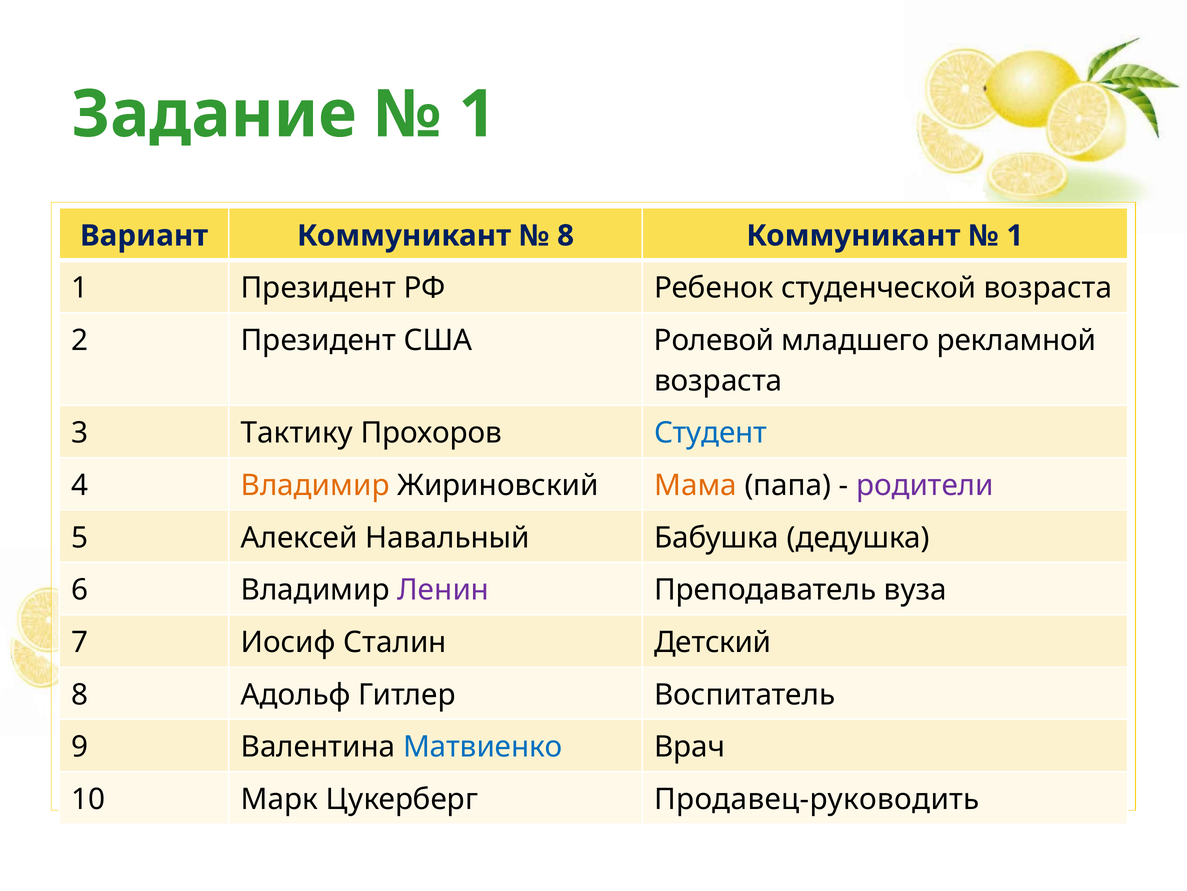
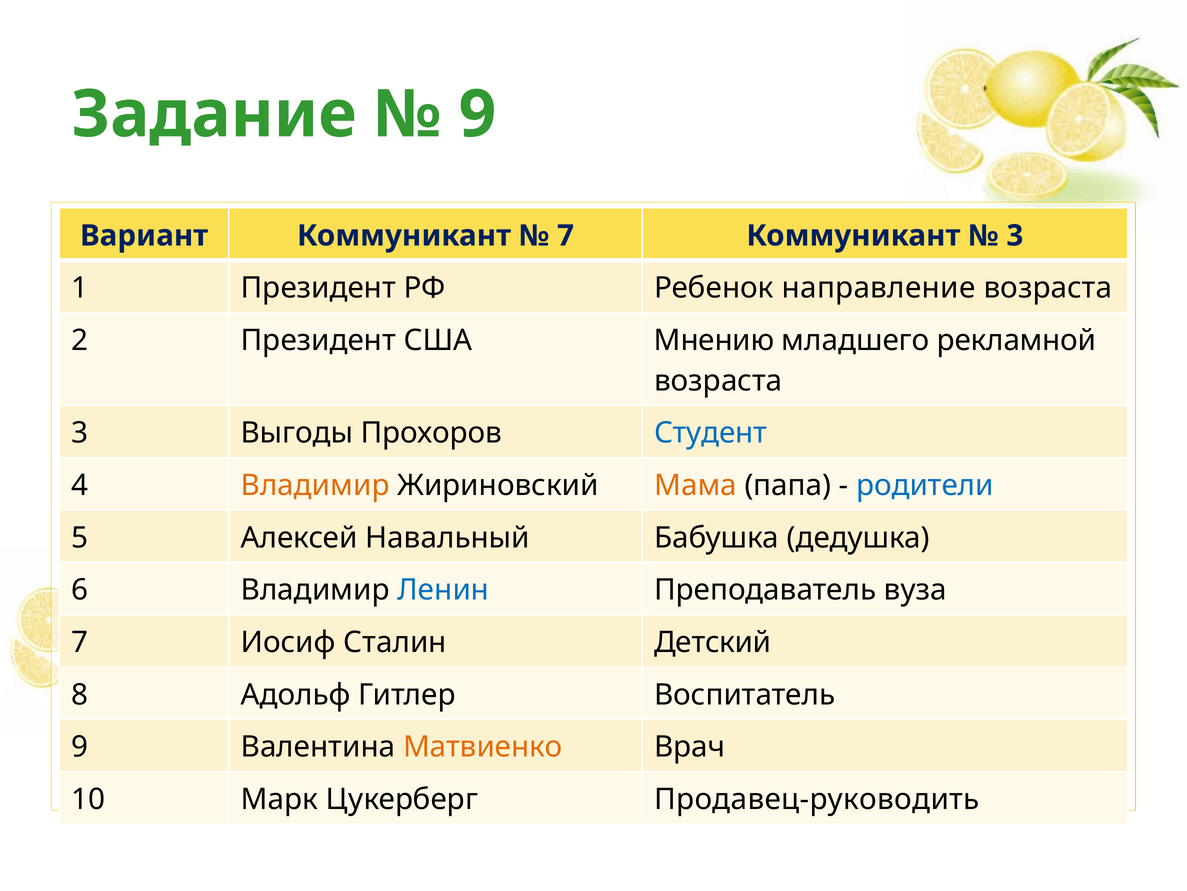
1: 1 -> 9 (477, 114)
8: 8 -> 7 (566, 236)
1: 1 -> 3 (1015, 236)
студенческой: студенческой -> направление (879, 288)
Ролевой: Ролевой -> Мнению (714, 340)
Тактику: Тактику -> Выгоды (297, 433)
родители colour: purple -> blue (925, 485)
Ленин colour: purple -> blue (443, 590)
Матвиенко colour: blue -> orange (483, 747)
